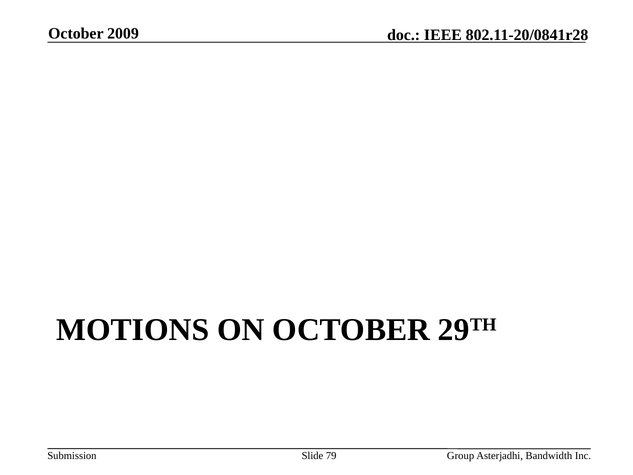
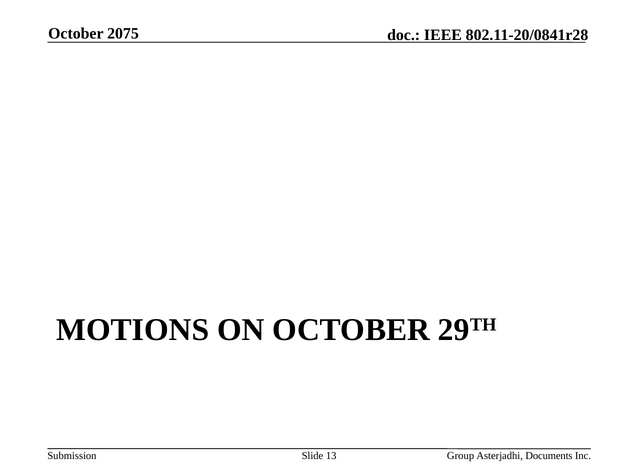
2009: 2009 -> 2075 (123, 34)
79: 79 -> 13 (331, 455)
Bandwidth: Bandwidth -> Documents (549, 455)
